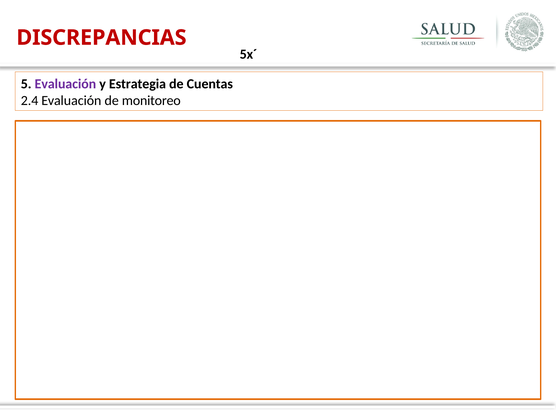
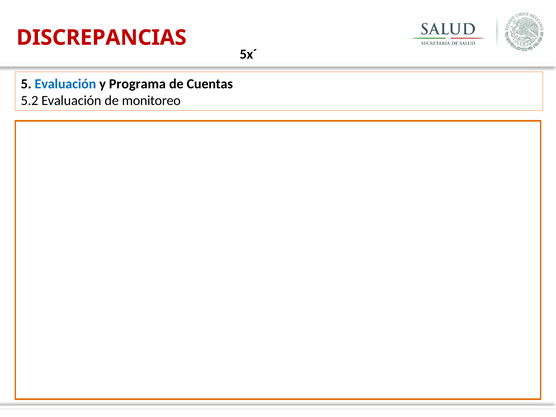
Evaluación colour: purple -> blue (65, 84)
Estrategia: Estrategia -> Programa (137, 84)
2.4: 2.4 -> 5.2 (30, 101)
